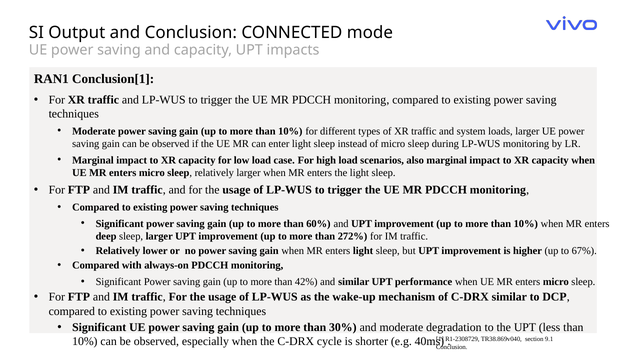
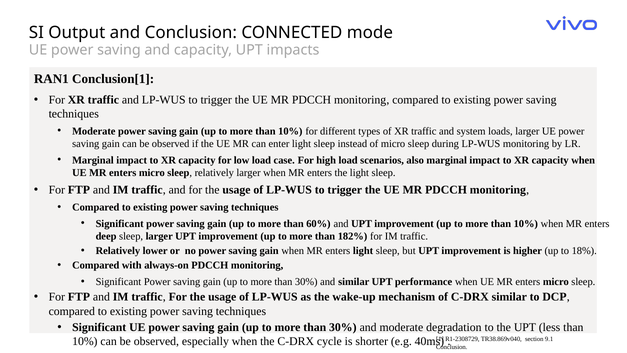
272%: 272% -> 182% (352, 236)
67%: 67% -> 18% (584, 250)
42%: 42% -> 30% (306, 281)
